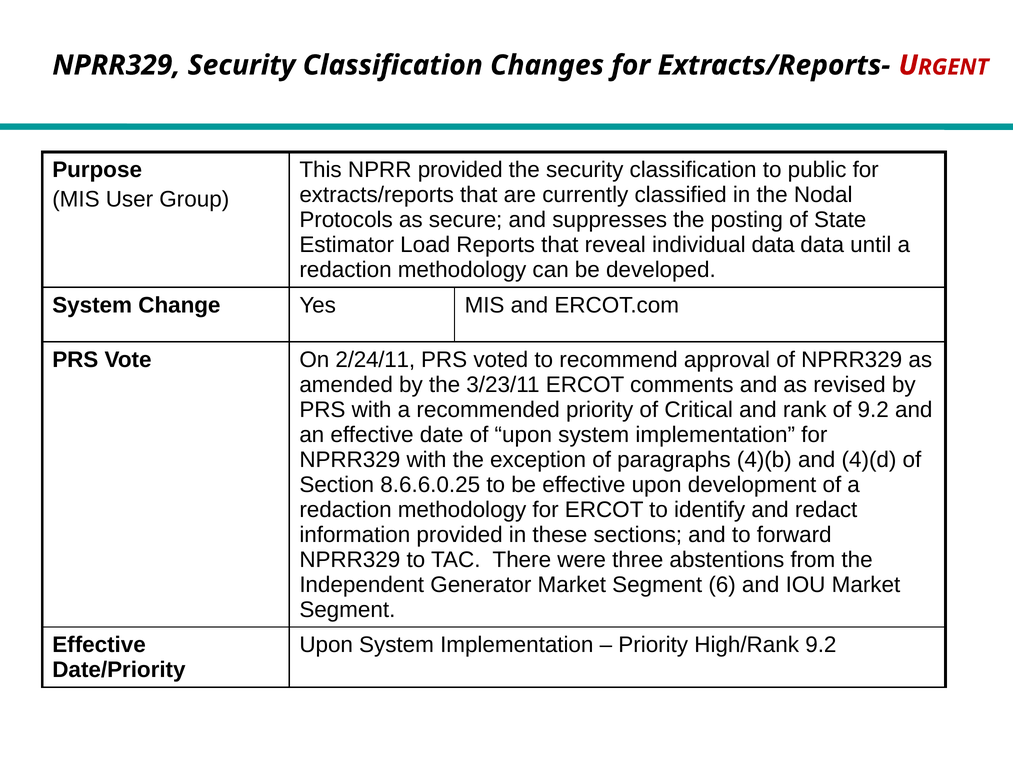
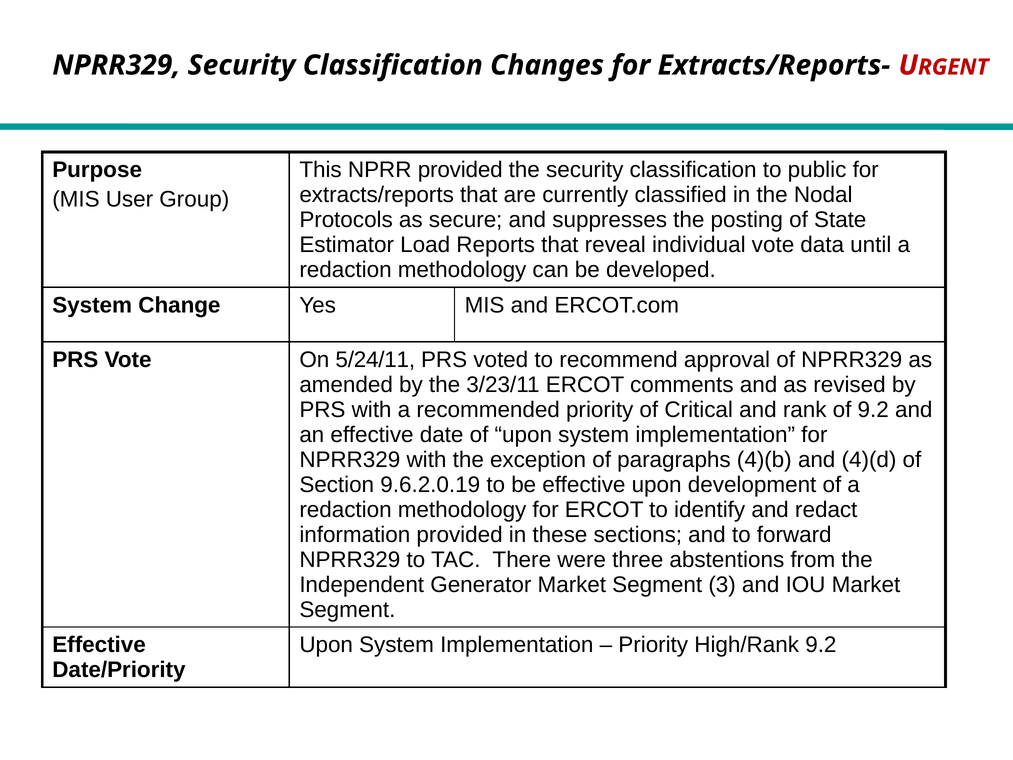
individual data: data -> vote (773, 245)
2/24/11: 2/24/11 -> 5/24/11 (375, 360)
8.6.6.0.25: 8.6.6.0.25 -> 9.6.2.0.19 (430, 485)
6: 6 -> 3 (722, 585)
